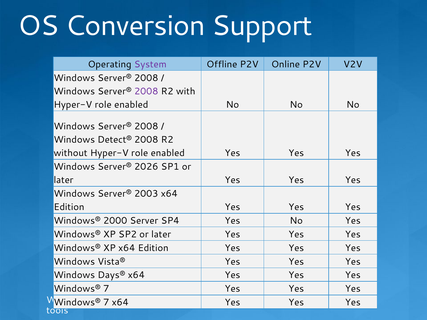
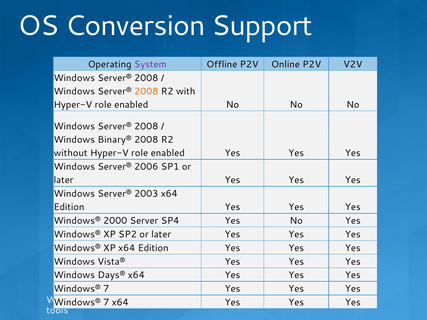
2008 colour: purple -> orange (146, 91)
Detect®: Detect® -> Binary® (115, 140)
2026: 2026 -> 2006 (146, 167)
